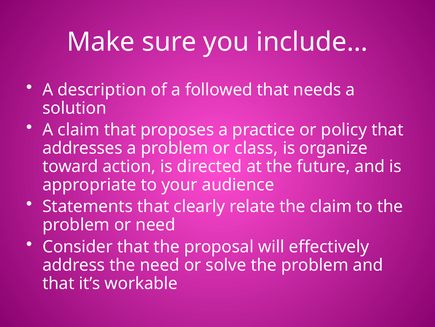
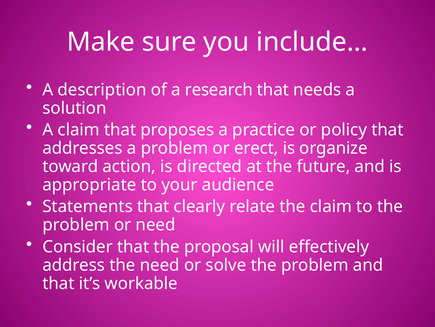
followed: followed -> research (219, 90)
class: class -> erect (256, 148)
